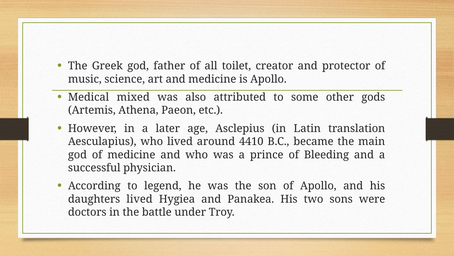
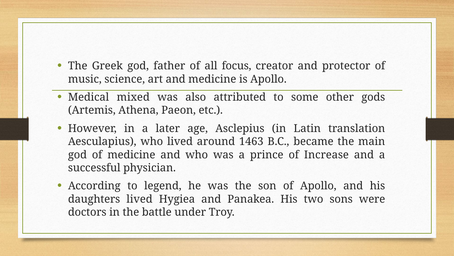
toilet: toilet -> focus (237, 66)
4410: 4410 -> 1463 (251, 141)
Bleeding: Bleeding -> Increase (326, 154)
